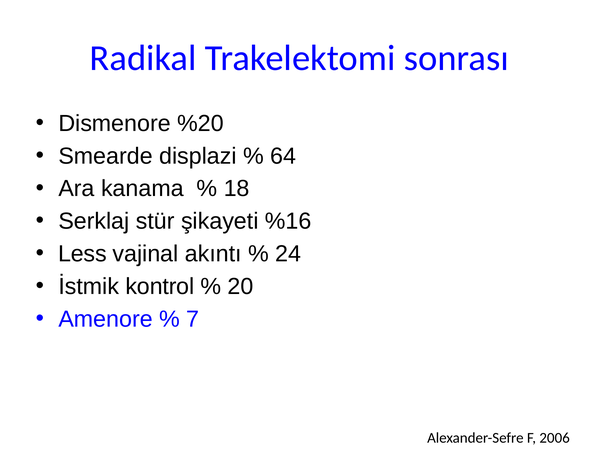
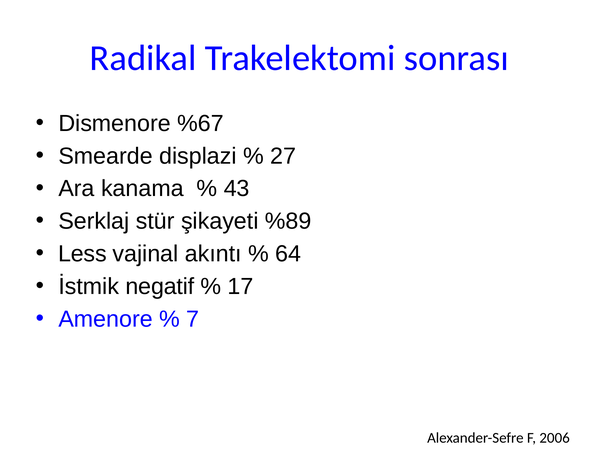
%20: %20 -> %67 (201, 123)
64: 64 -> 27 (283, 156)
18: 18 -> 43 (237, 189)
%16: %16 -> %89 (288, 221)
24: 24 -> 64 (288, 254)
kontrol: kontrol -> negatif (160, 287)
20: 20 -> 17 (240, 287)
